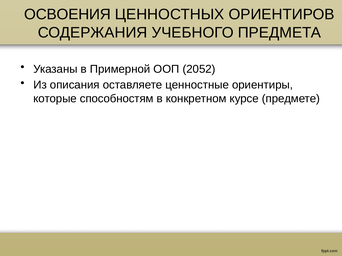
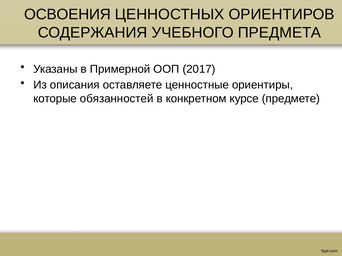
2052: 2052 -> 2017 (199, 69)
способностям: способностям -> обязанностей (117, 99)
